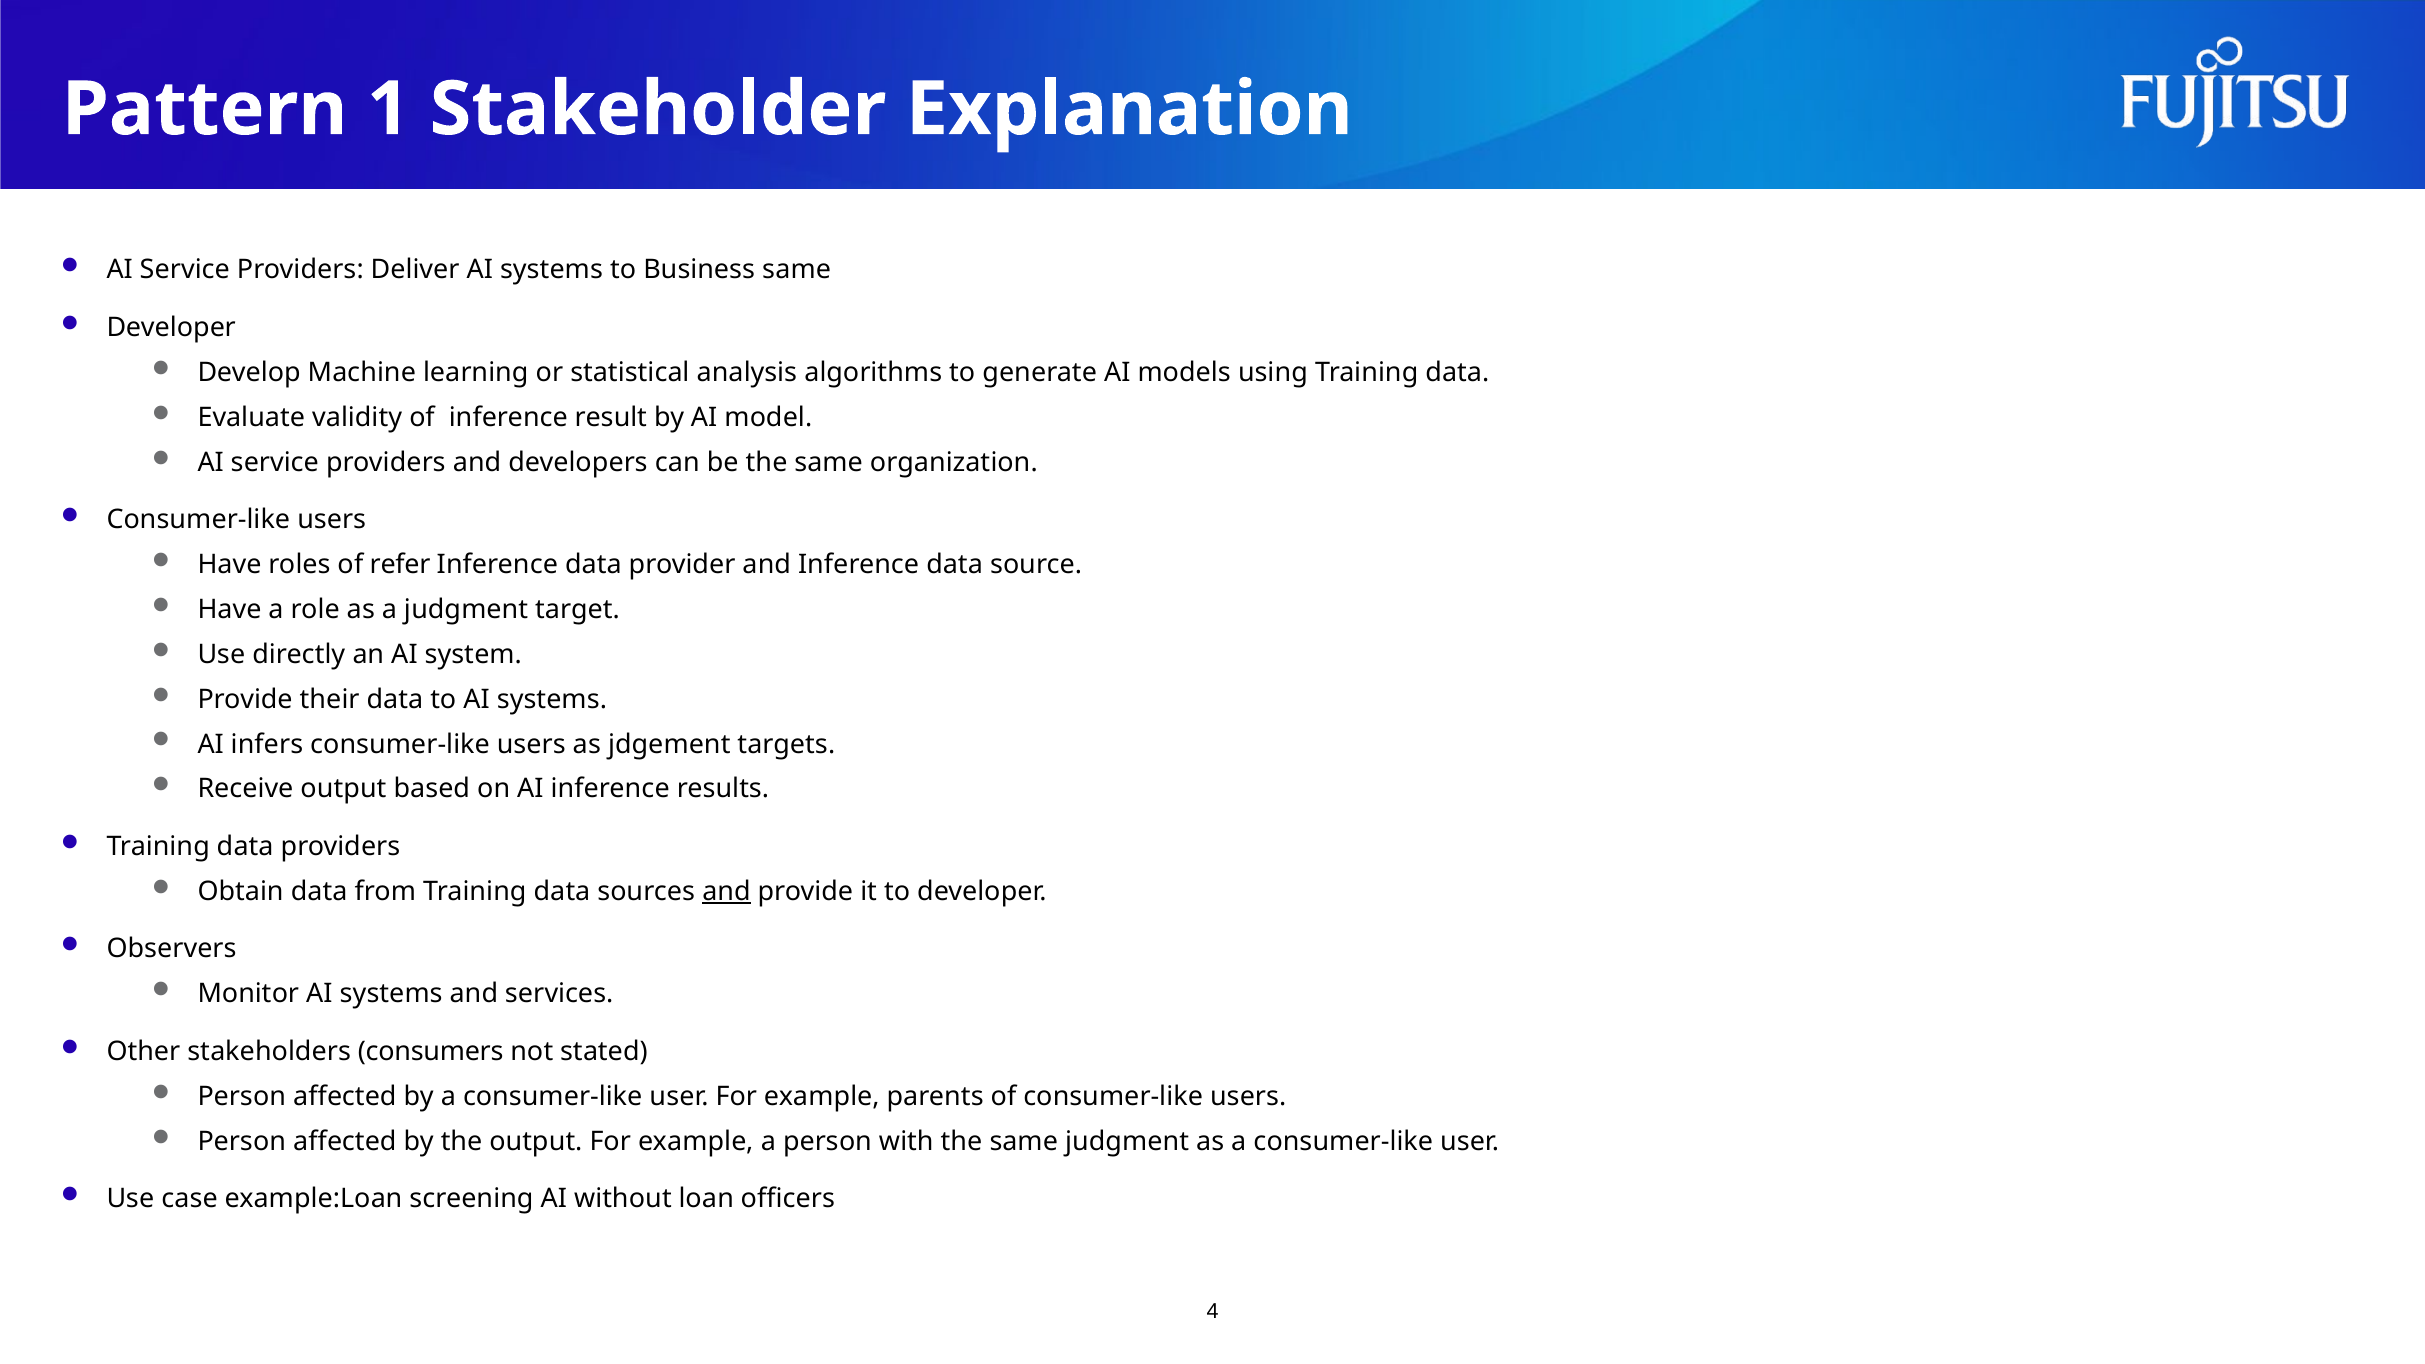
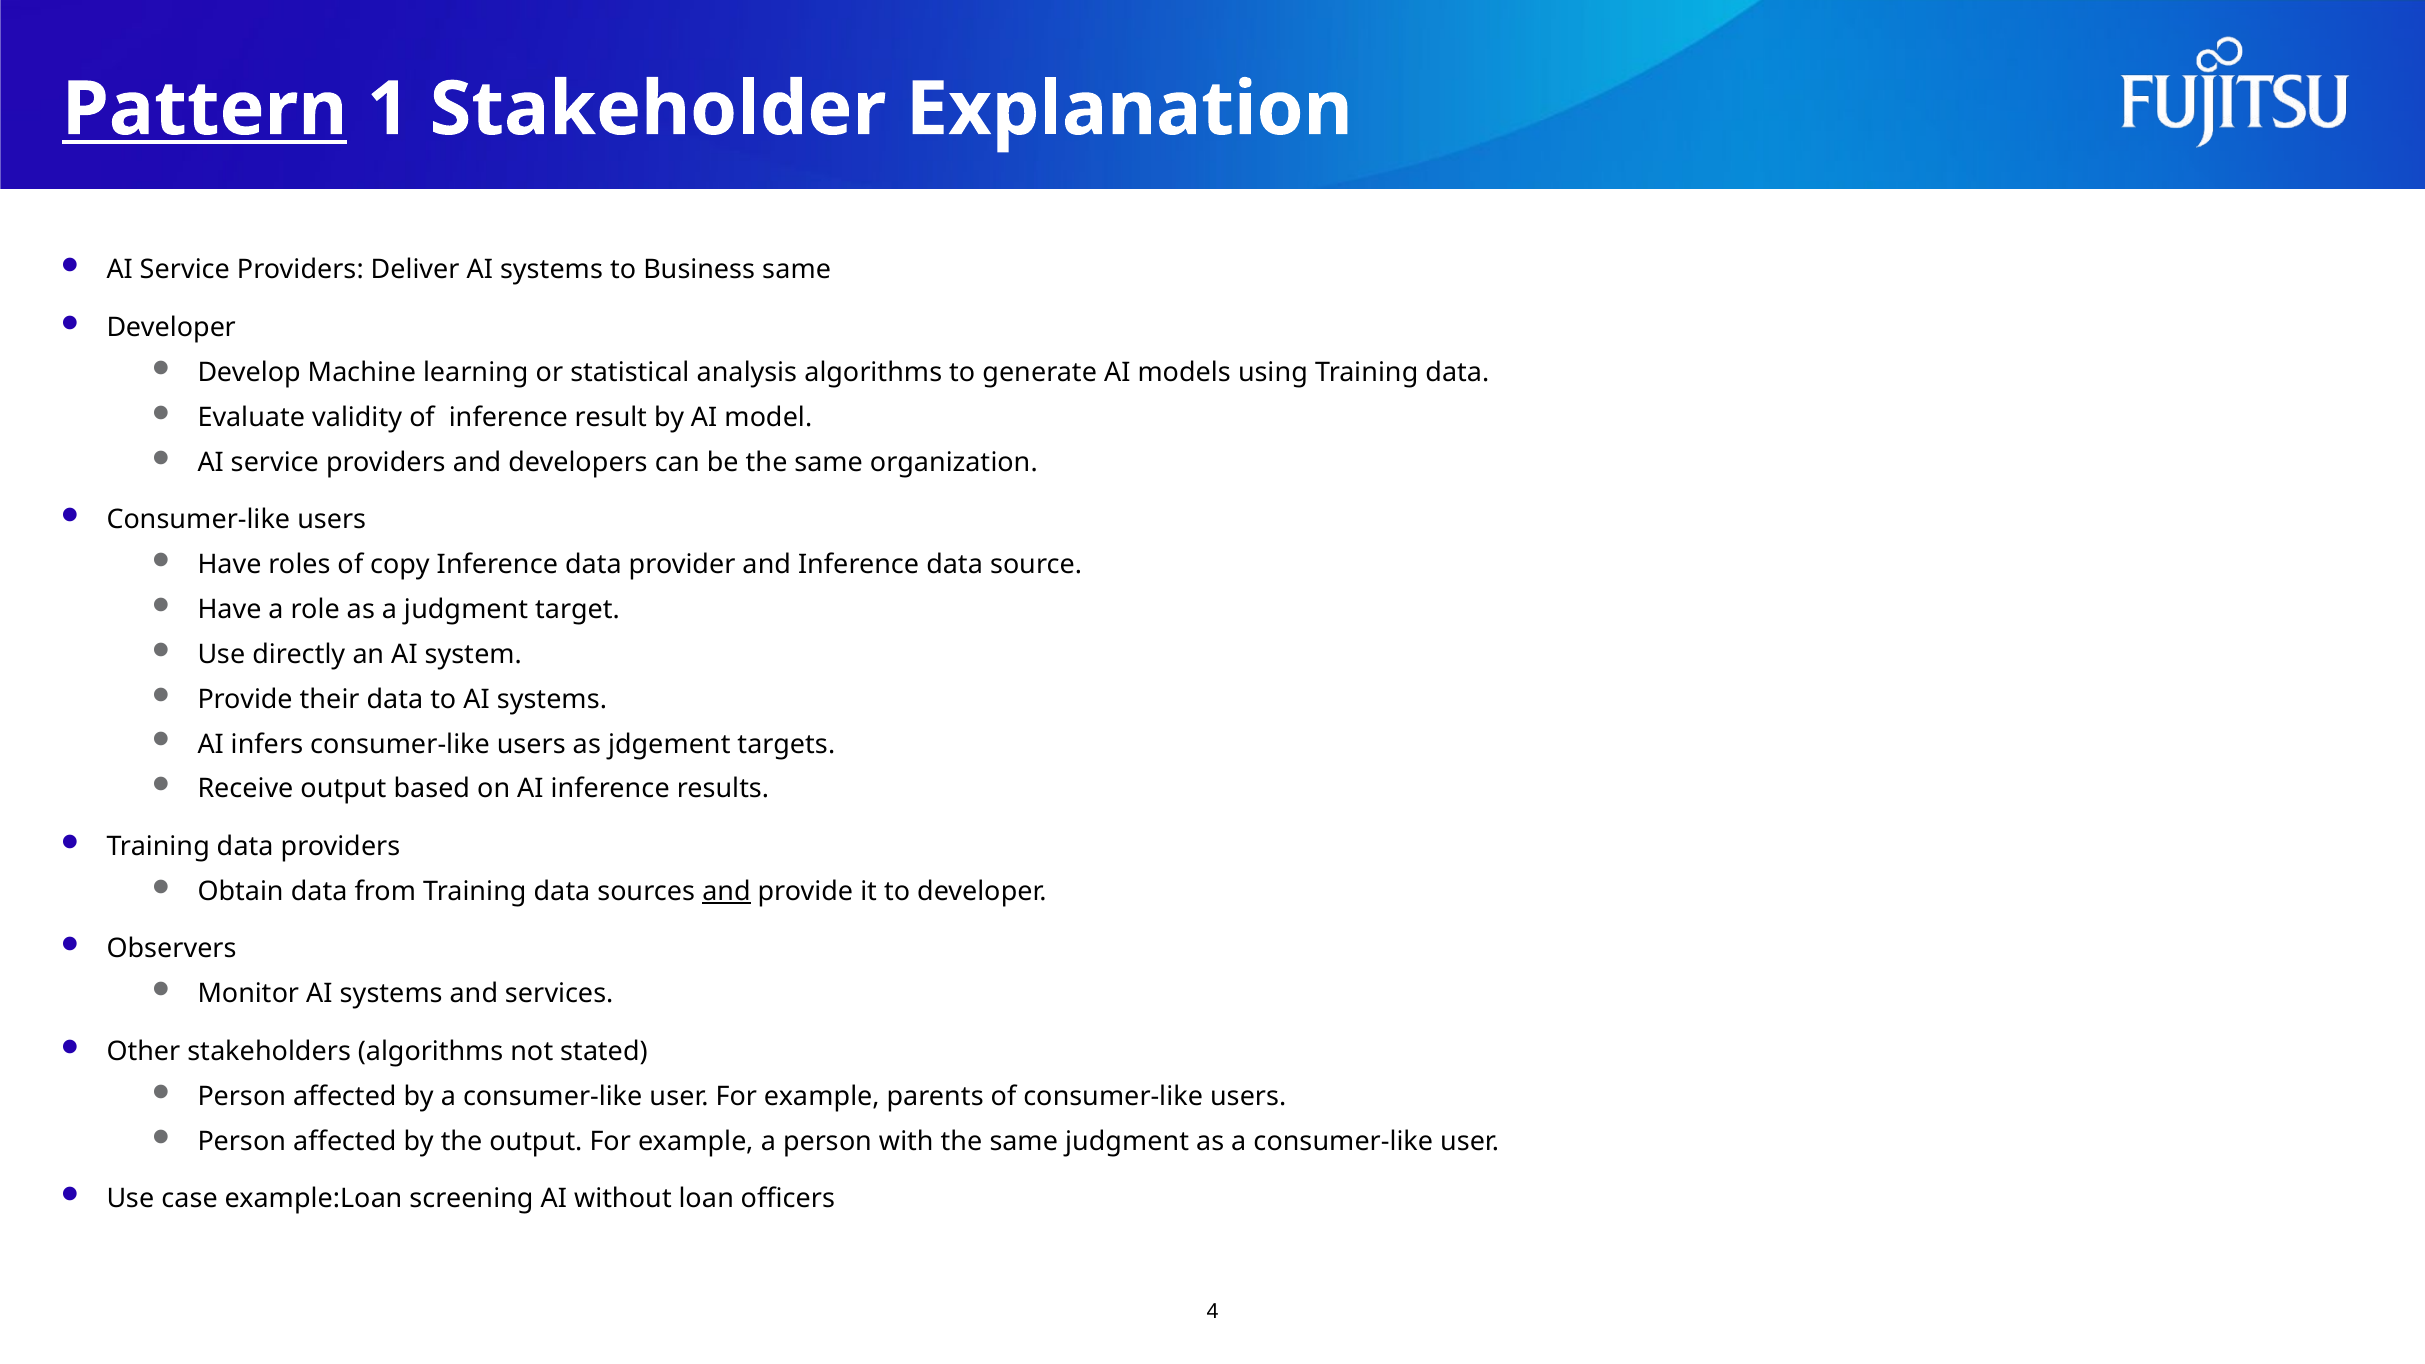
Pattern underline: none -> present (205, 109)
refer: refer -> copy (400, 565)
stakeholders consumers: consumers -> algorithms (431, 1052)
